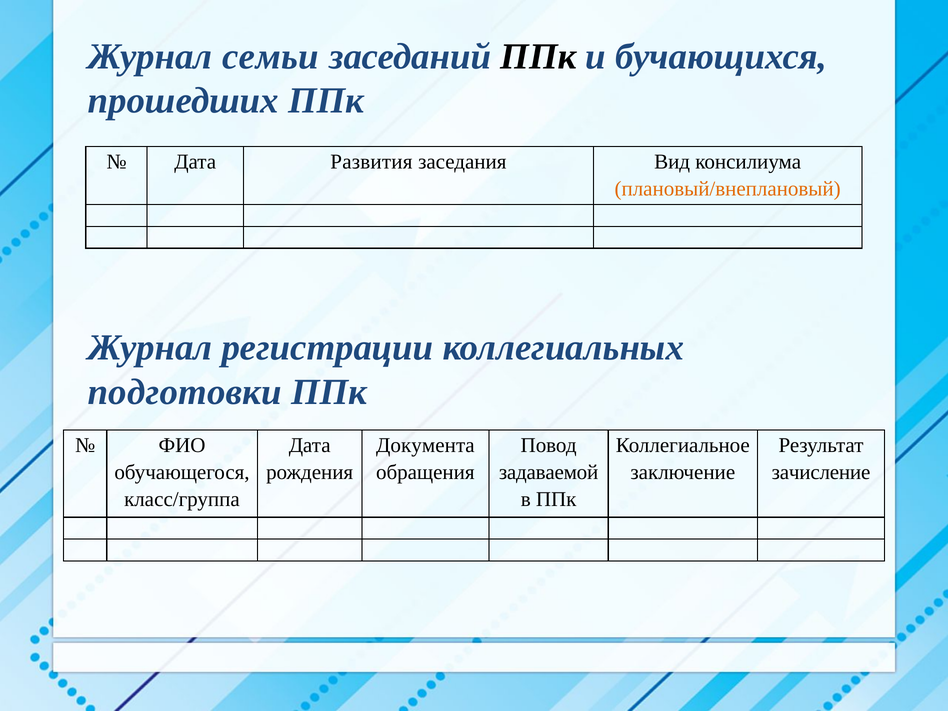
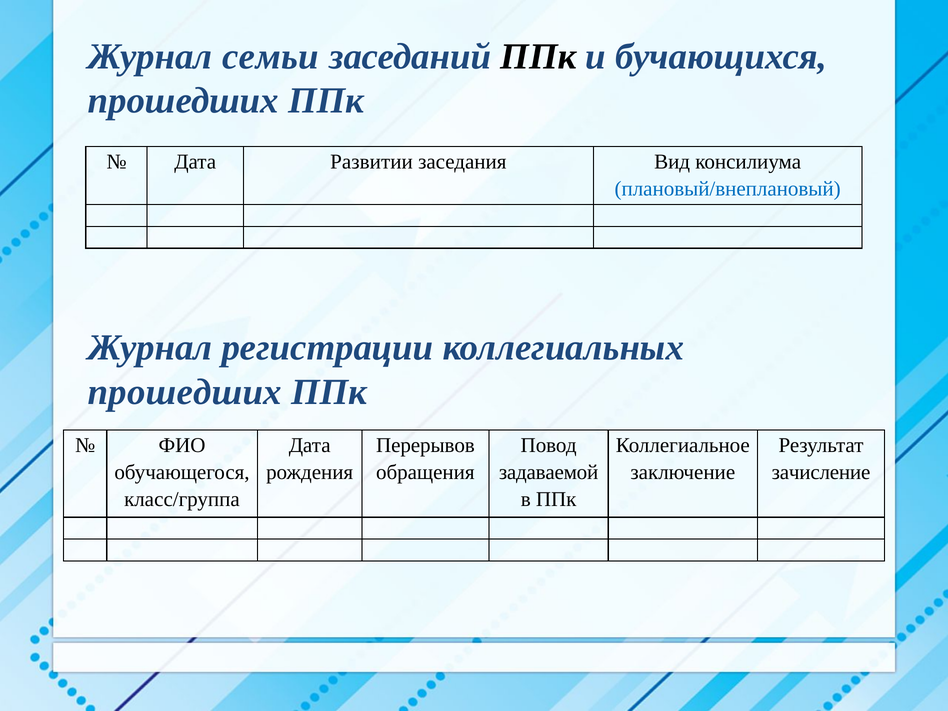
Развития: Развития -> Развитии (372, 162)
плановый/внеплановый colour: orange -> blue (728, 189)
подготовки: подготовки -> прошедших (185, 392)
Документа: Документа -> Перерывов (425, 446)
